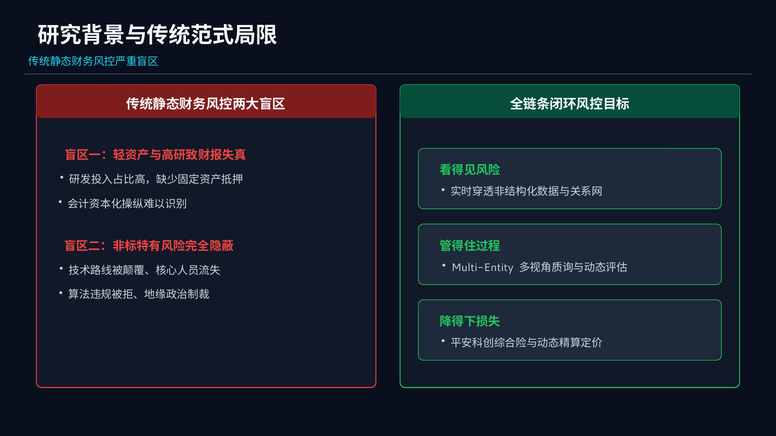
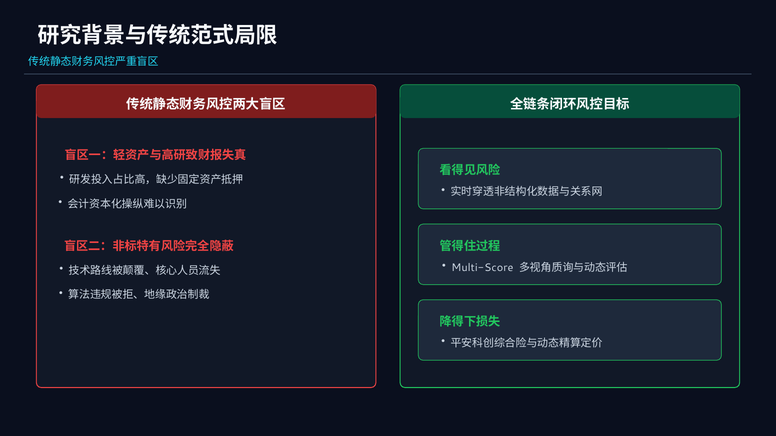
Multi-Entity: Multi-Entity -> Multi-Score (482, 268)
